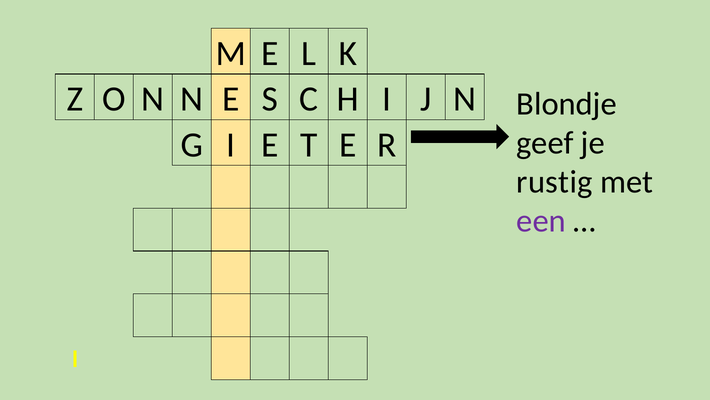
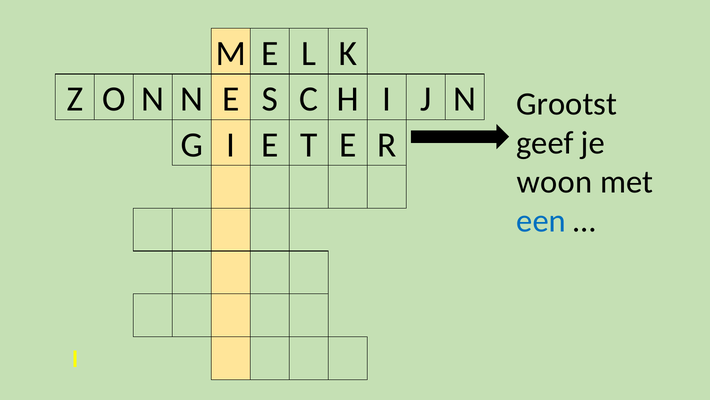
Blondje: Blondje -> Grootst (567, 104)
rustig: rustig -> woon (554, 182)
een colour: purple -> blue (541, 221)
